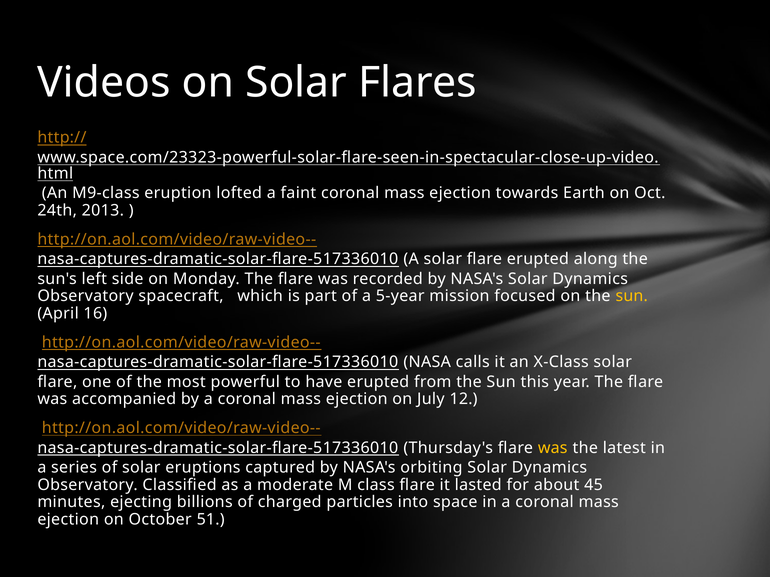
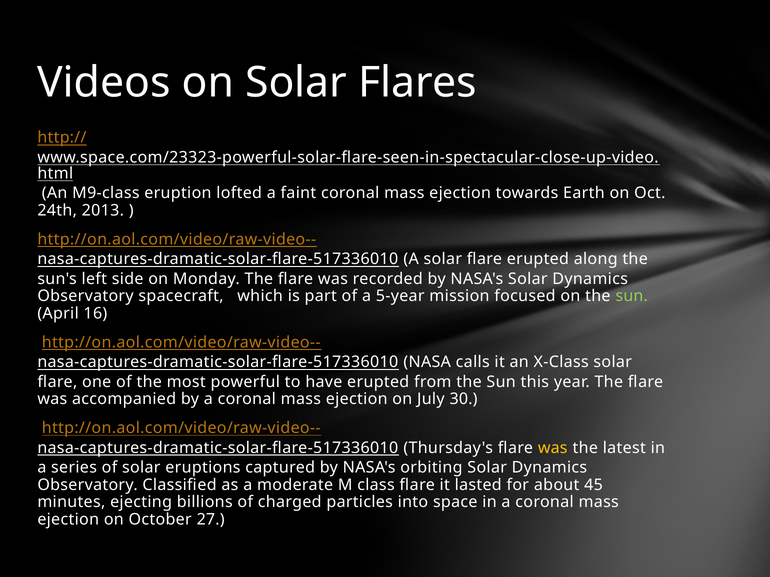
sun colour: yellow -> light green (632, 296)
12: 12 -> 30 (464, 400)
51: 51 -> 27 (211, 520)
